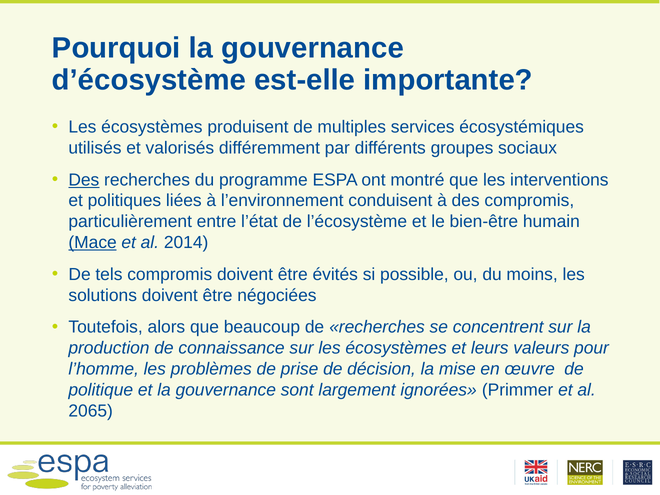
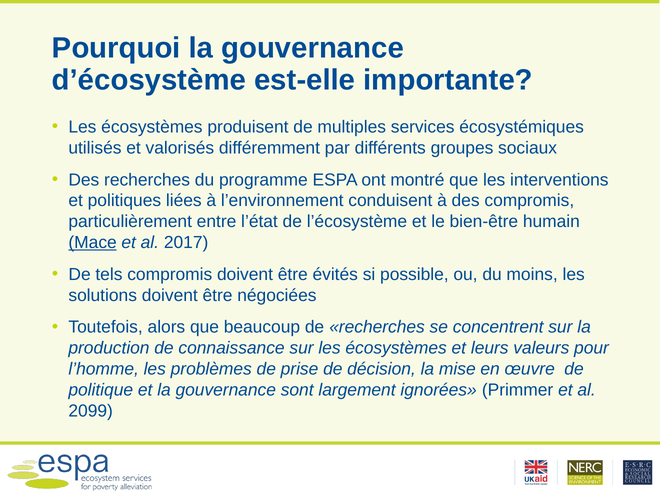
Des underline: present -> none (84, 180)
2014: 2014 -> 2017 (186, 243)
2065: 2065 -> 2099 (91, 411)
